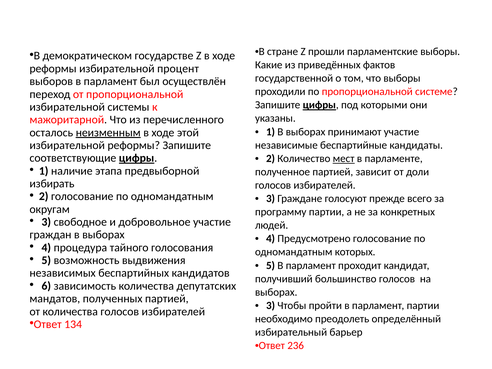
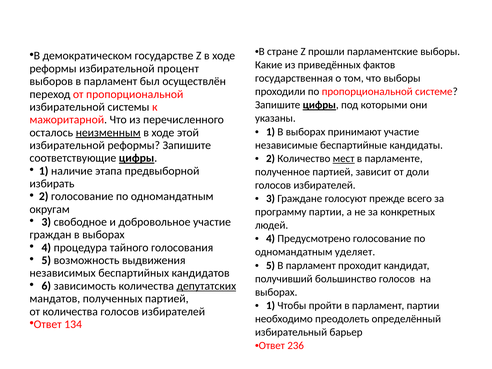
государственной: государственной -> государственная (294, 78)
которых: которых -> уделяет (355, 252)
депутатских underline: none -> present (206, 286)
3: 3 -> 1 (271, 306)
